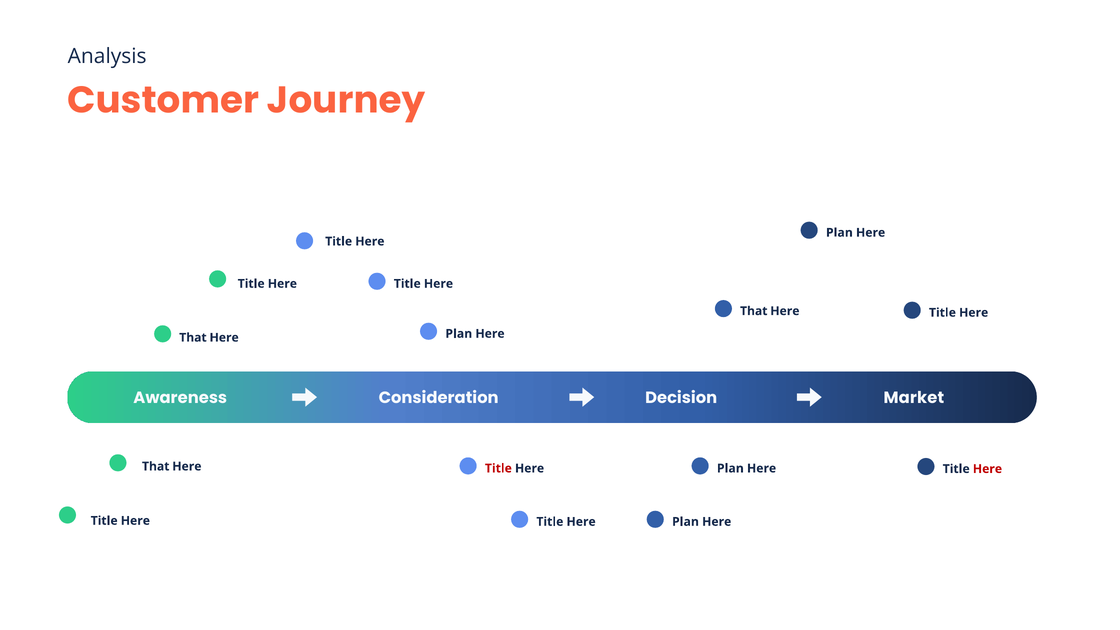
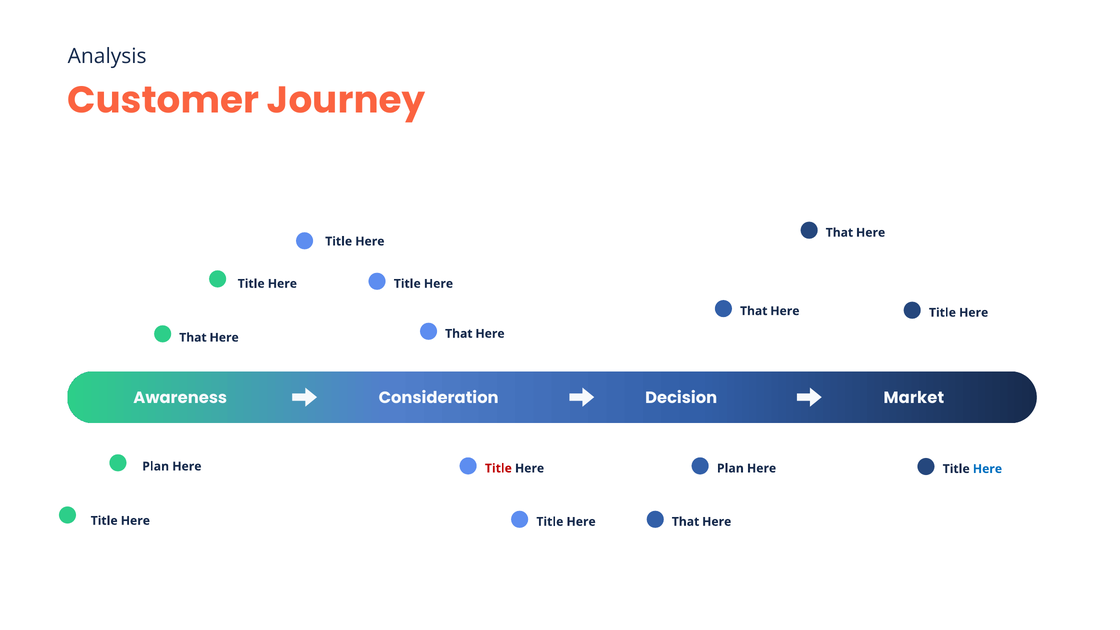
Plan: Plan -> That (839, 233)
Plan: Plan -> That (459, 334)
That: That -> Plan (156, 466)
Here colour: red -> blue (987, 469)
Plan: Plan -> That (686, 522)
